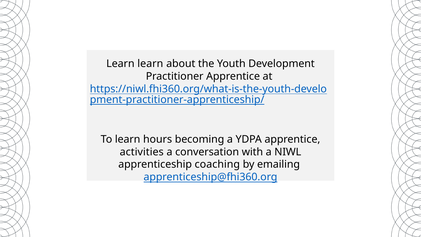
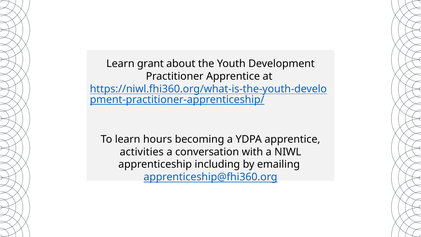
Learn learn: learn -> grant (150, 64)
coaching: coaching -> including (217, 164)
